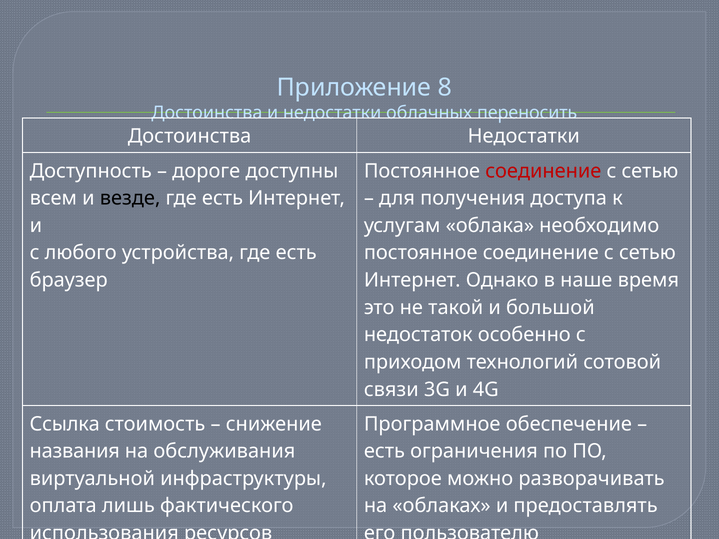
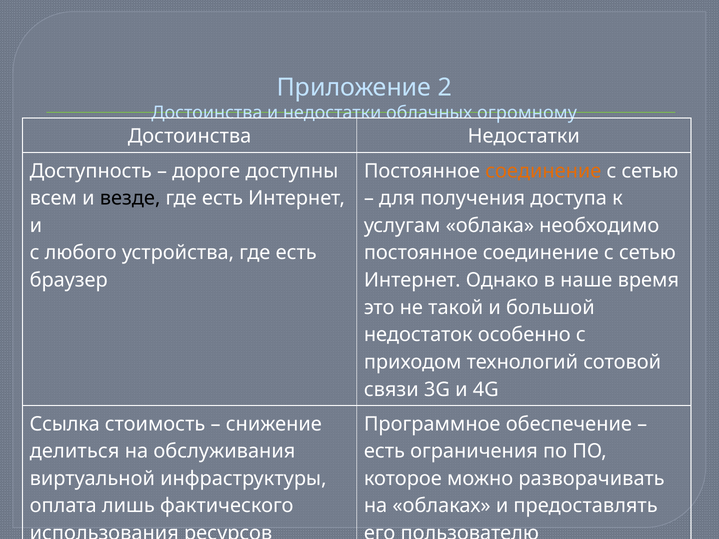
8: 8 -> 2 (445, 88)
переносить: переносить -> огромному (527, 113)
соединение colour: red -> orange (543, 171)
названия: названия -> делиться (75, 451)
